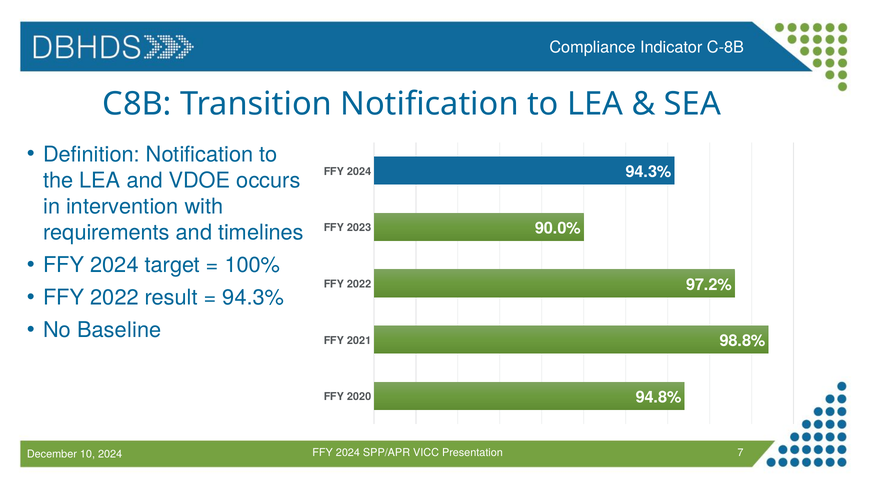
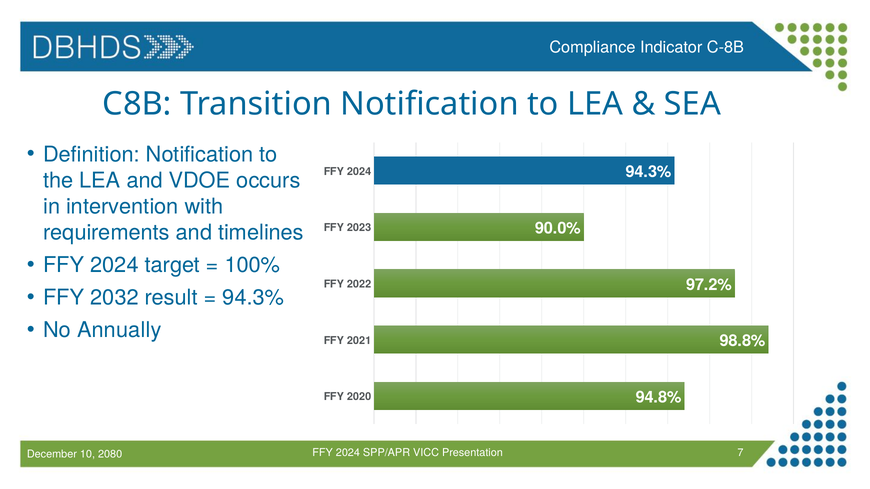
2022: 2022 -> 2032 (115, 298)
Baseline: Baseline -> Annually (119, 330)
10 2024: 2024 -> 2080 (110, 454)
